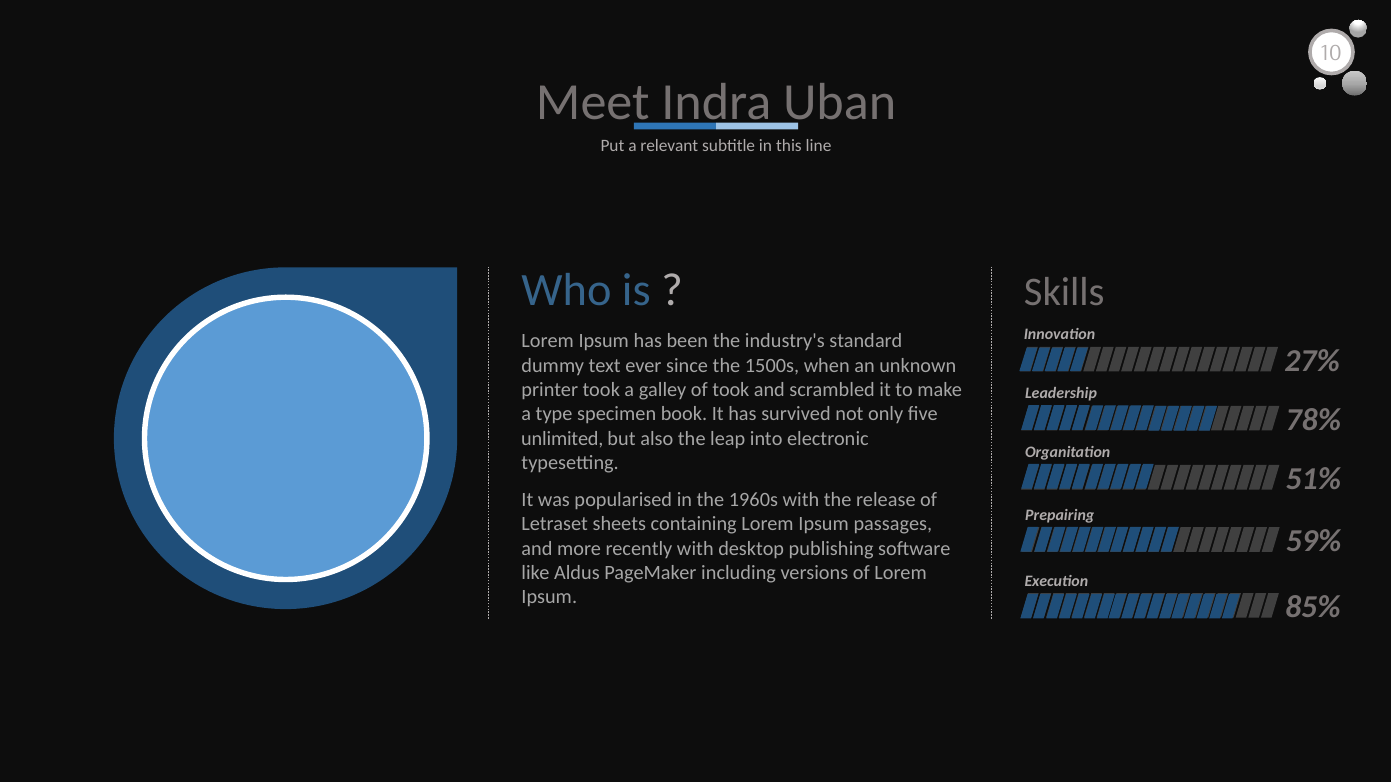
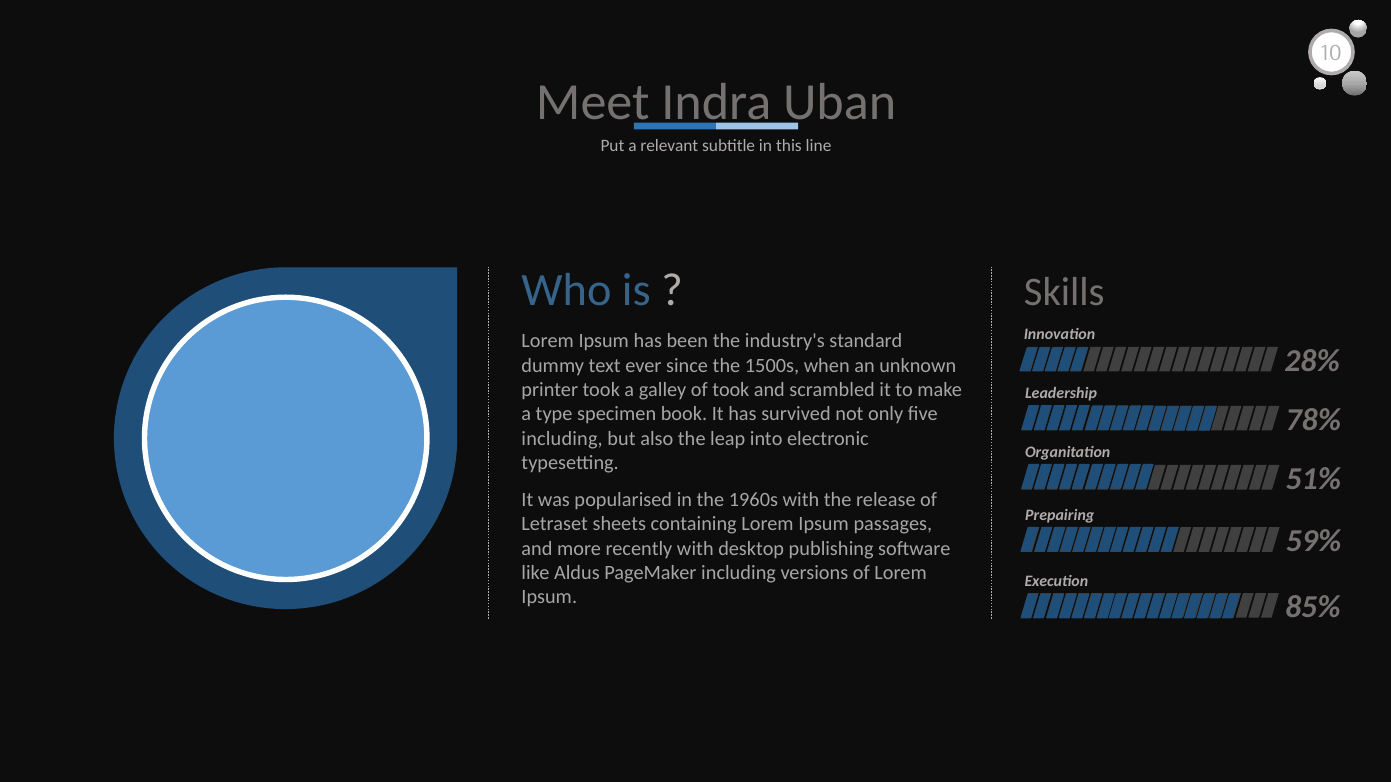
27%: 27% -> 28% (1312, 361)
unlimited: unlimited -> including (562, 439)
